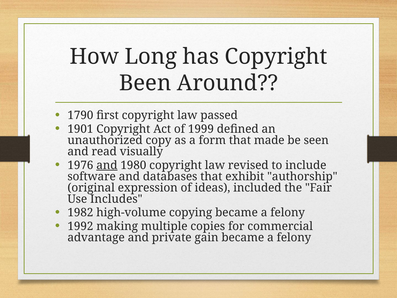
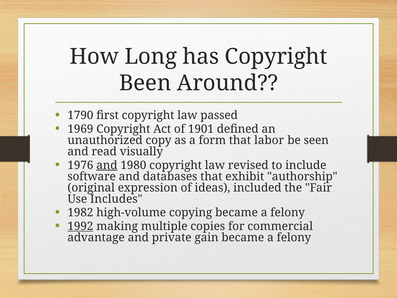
1901: 1901 -> 1969 (80, 129)
1999: 1999 -> 1901 (201, 129)
made: made -> labor (269, 140)
1992 underline: none -> present (80, 226)
